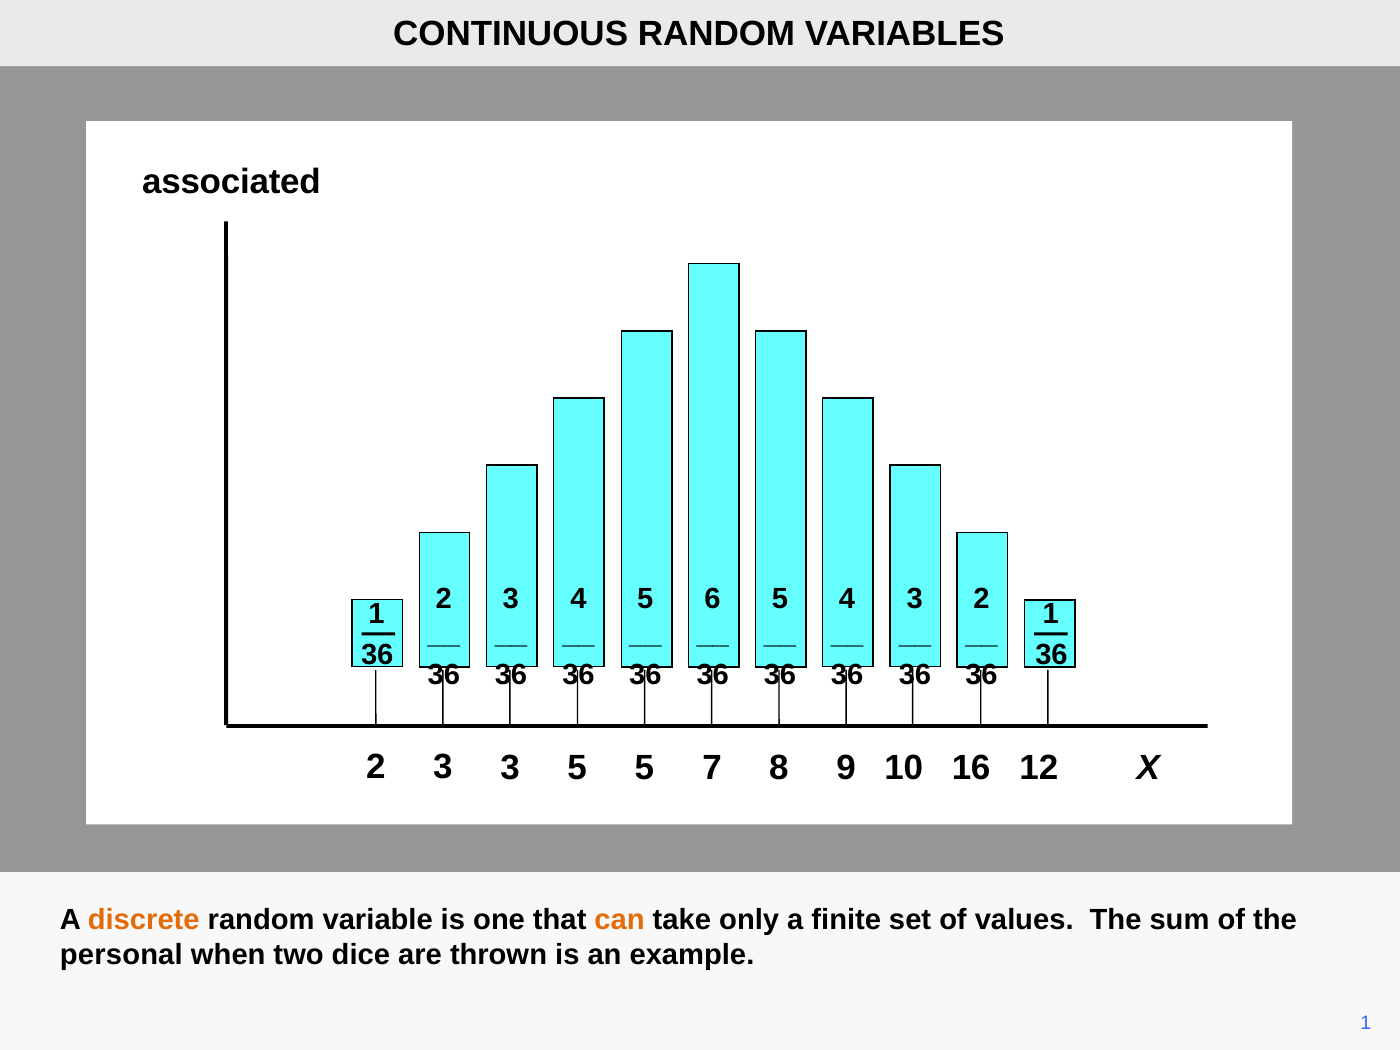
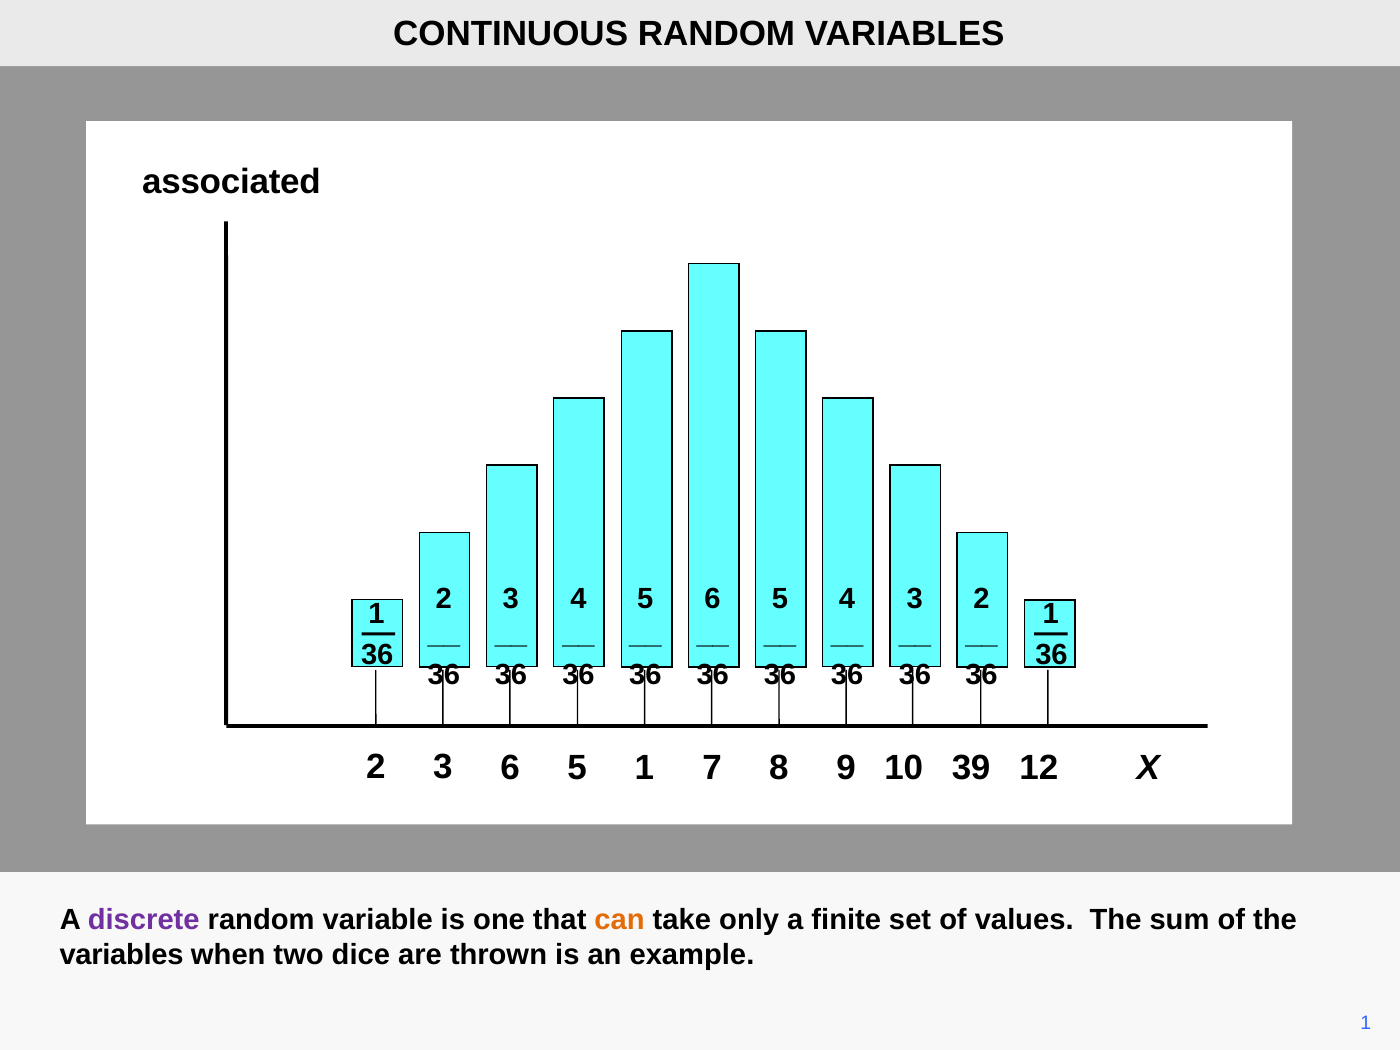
3 3: 3 -> 6 (510, 767)
5 5: 5 -> 1 (644, 767)
16: 16 -> 39 (971, 767)
discrete colour: orange -> purple (144, 920)
personal: personal -> variables (122, 955)
